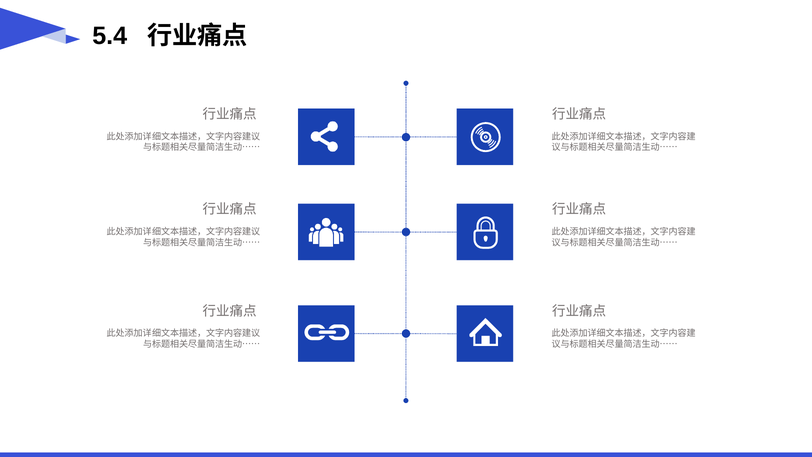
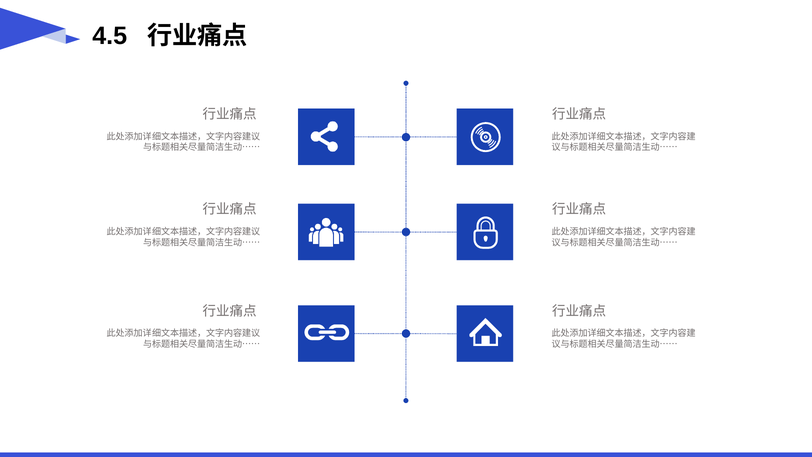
5.4: 5.4 -> 4.5 (110, 36)
